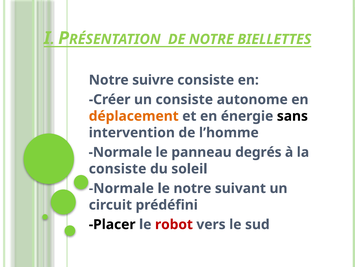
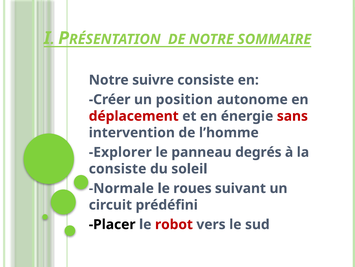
BIELLETTES: BIELLETTES -> SOMMAIRE (274, 39)
un consiste: consiste -> position (184, 99)
déplacement colour: orange -> red (134, 116)
sans colour: black -> red (292, 116)
Normale: Normale -> Explorer (120, 152)
le notre: notre -> roues (192, 188)
